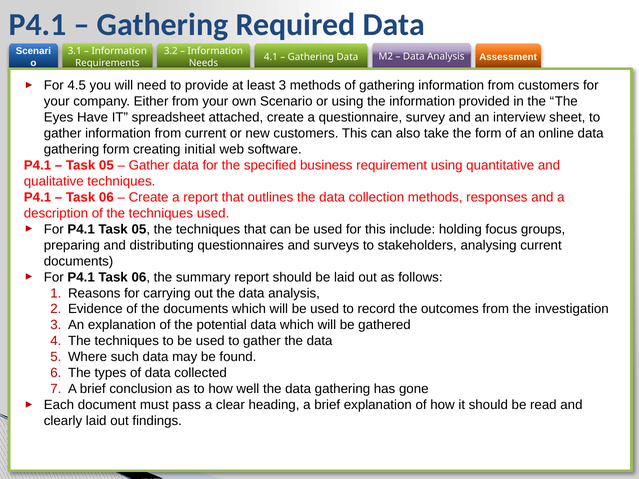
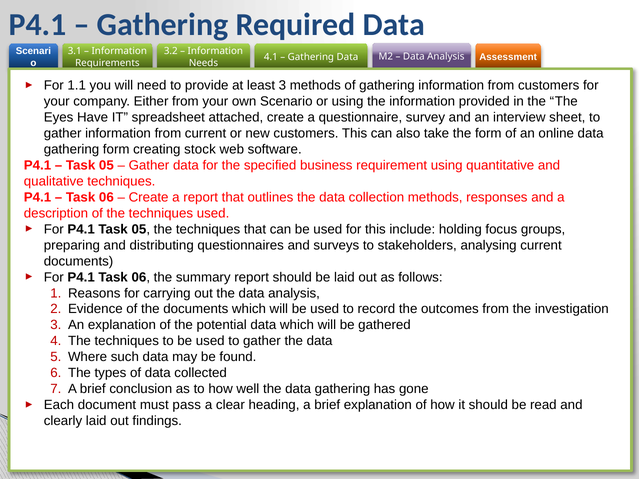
4.5: 4.5 -> 1.1 (77, 86)
initial: initial -> stock (200, 149)
